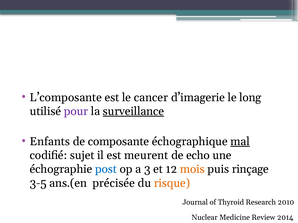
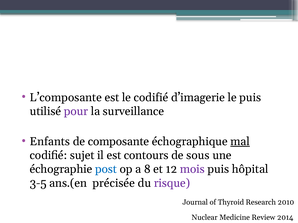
le cancer: cancer -> codifié (151, 98)
le long: long -> puis (250, 98)
surveillance underline: present -> none (133, 112)
meurent: meurent -> contours (146, 156)
echo: echo -> sous (198, 156)
3: 3 -> 8 (147, 170)
mois colour: orange -> purple (192, 170)
rinçage: rinçage -> hôpital (250, 170)
risque colour: orange -> purple (172, 183)
